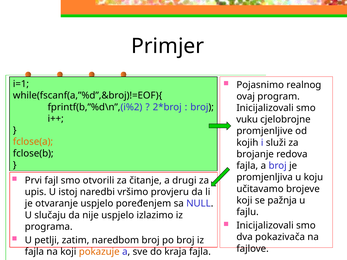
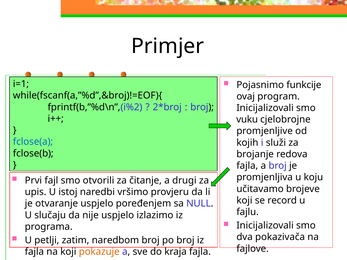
realnog: realnog -> funkcije (304, 85)
fclose(a colour: orange -> blue (33, 142)
pažnja: pažnja -> record (282, 201)
